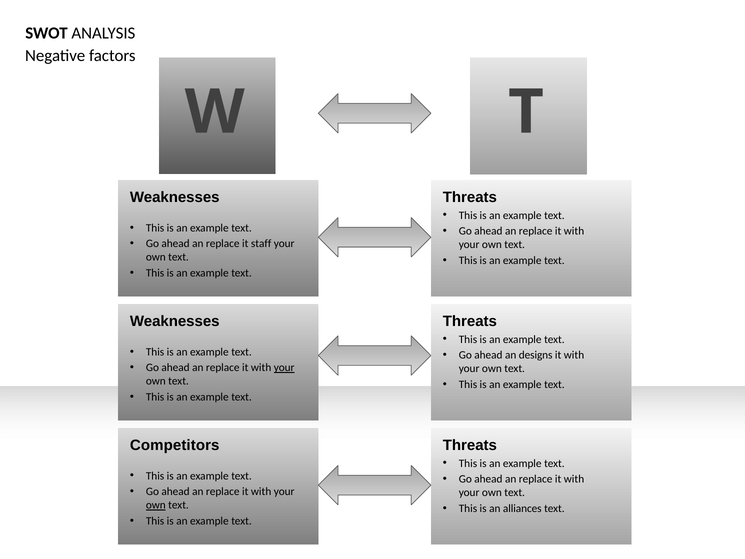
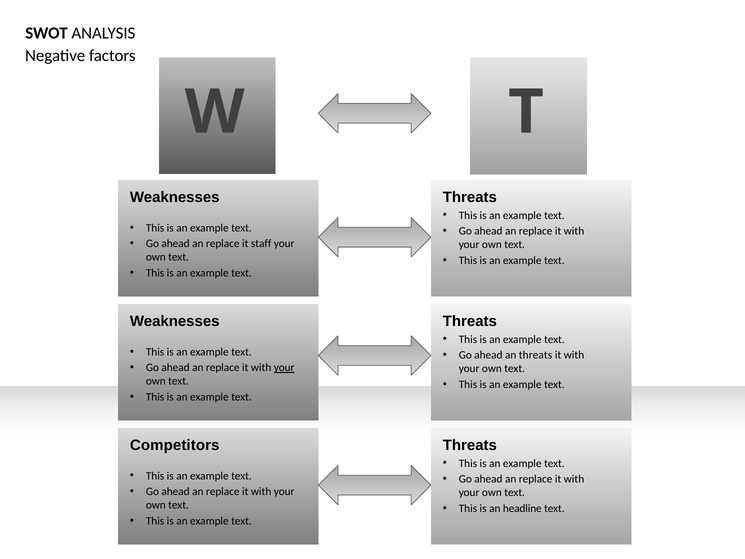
an designs: designs -> threats (536, 355)
own underline: present -> none (156, 505)
alliances: alliances -> headline (522, 508)
